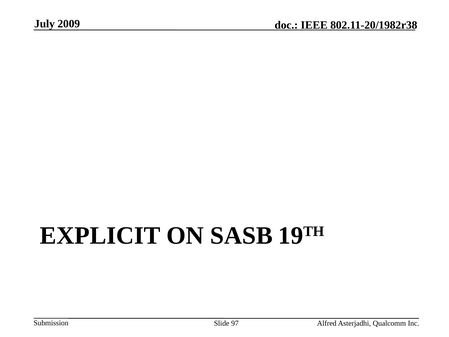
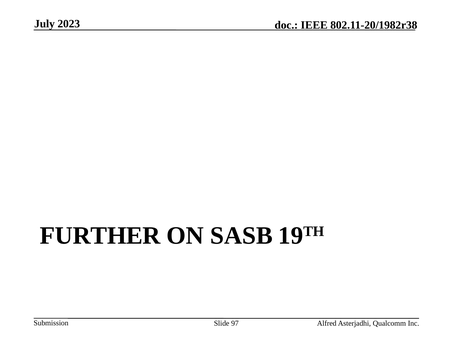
2009: 2009 -> 2023 (69, 24)
EXPLICIT: EXPLICIT -> FURTHER (100, 235)
